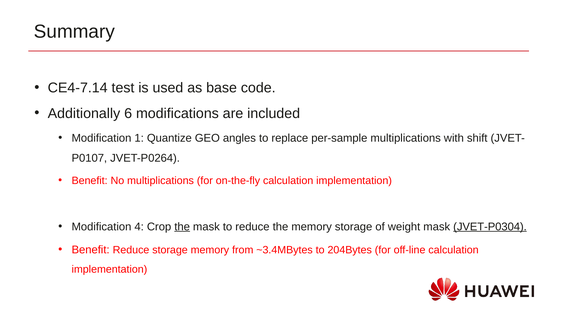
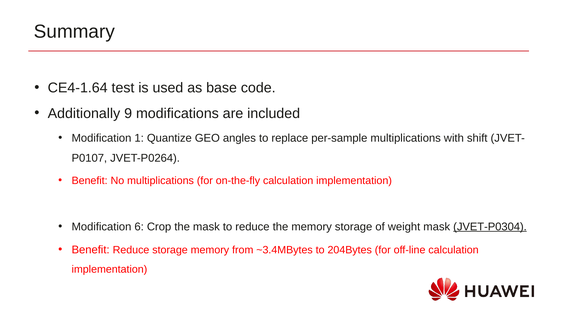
CE4-7.14: CE4-7.14 -> CE4-1.64 (78, 88)
6: 6 -> 9 (128, 114)
4: 4 -> 6 (139, 227)
the underline: present -> none (182, 227)
